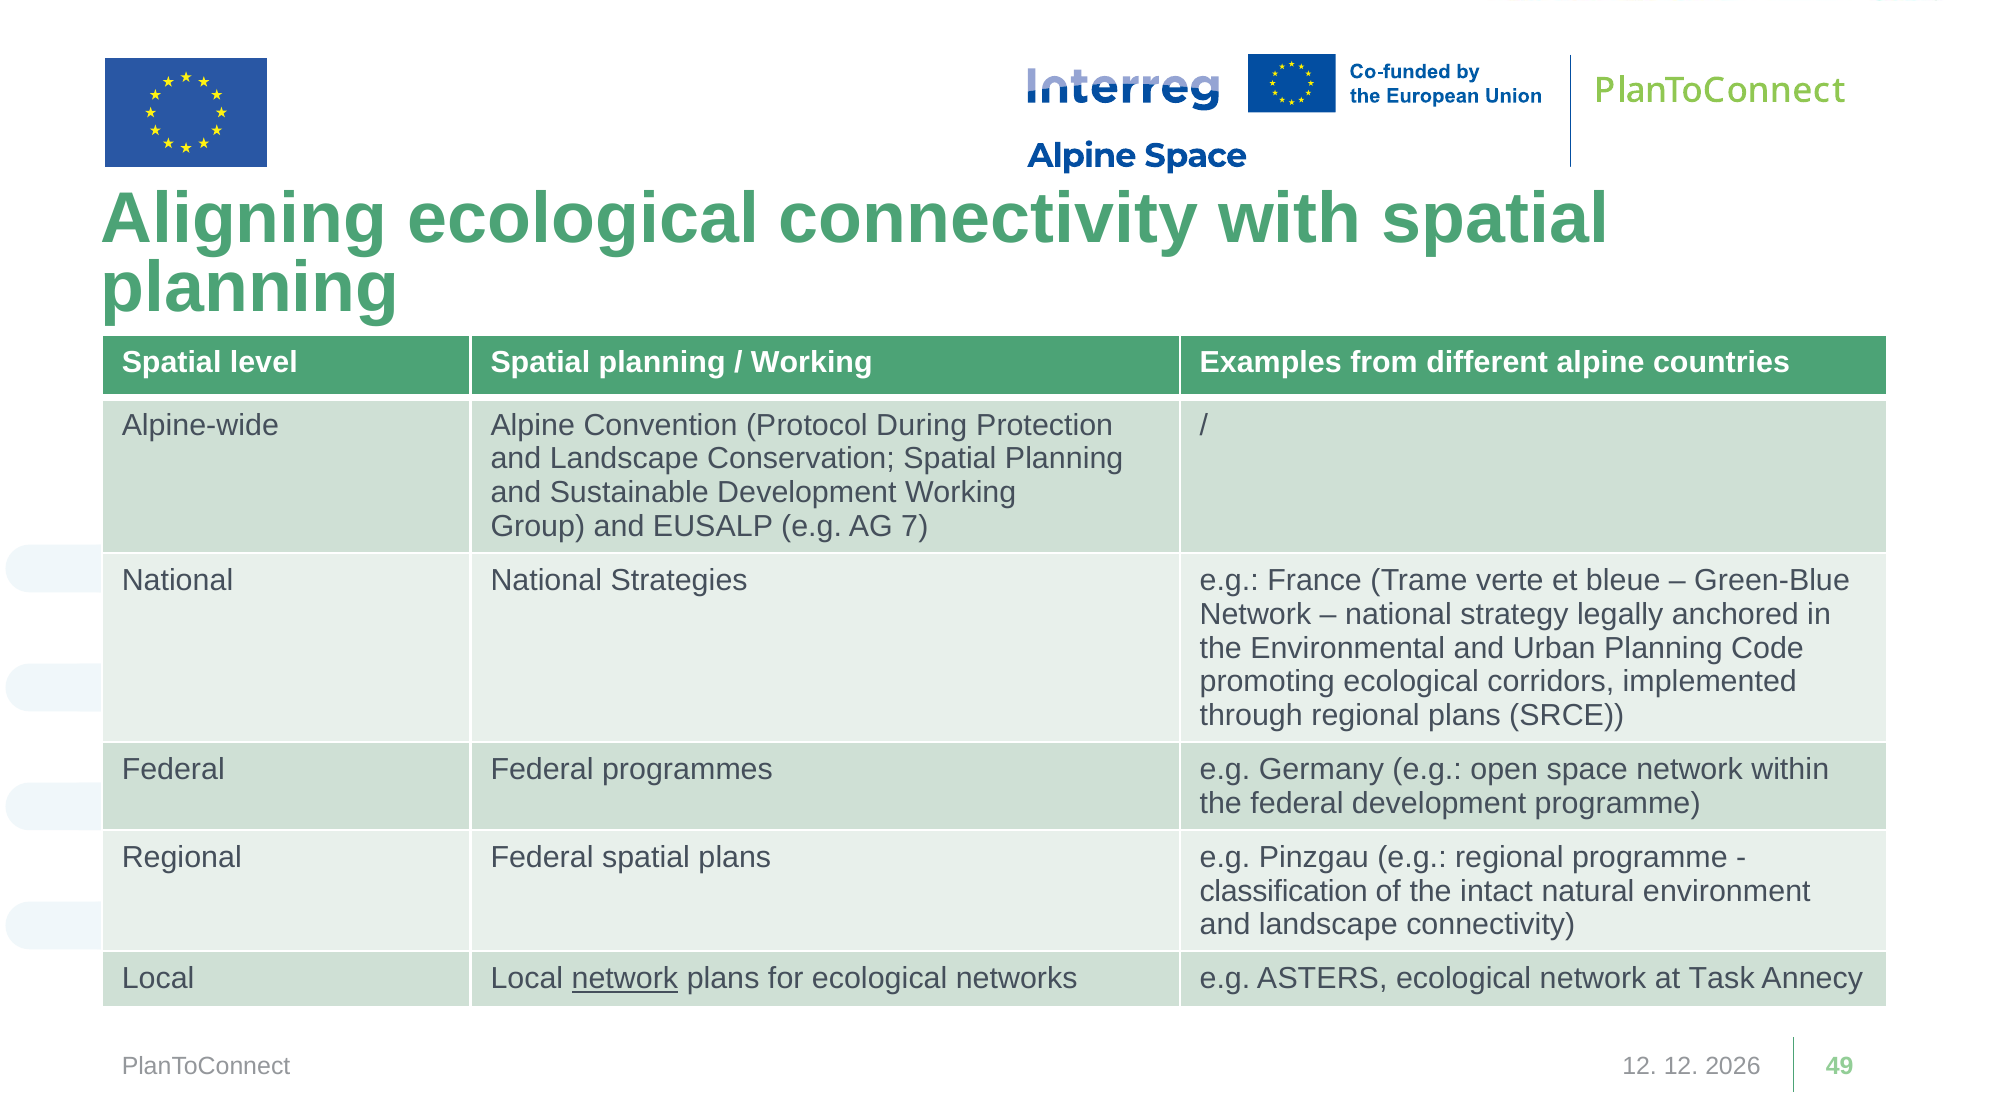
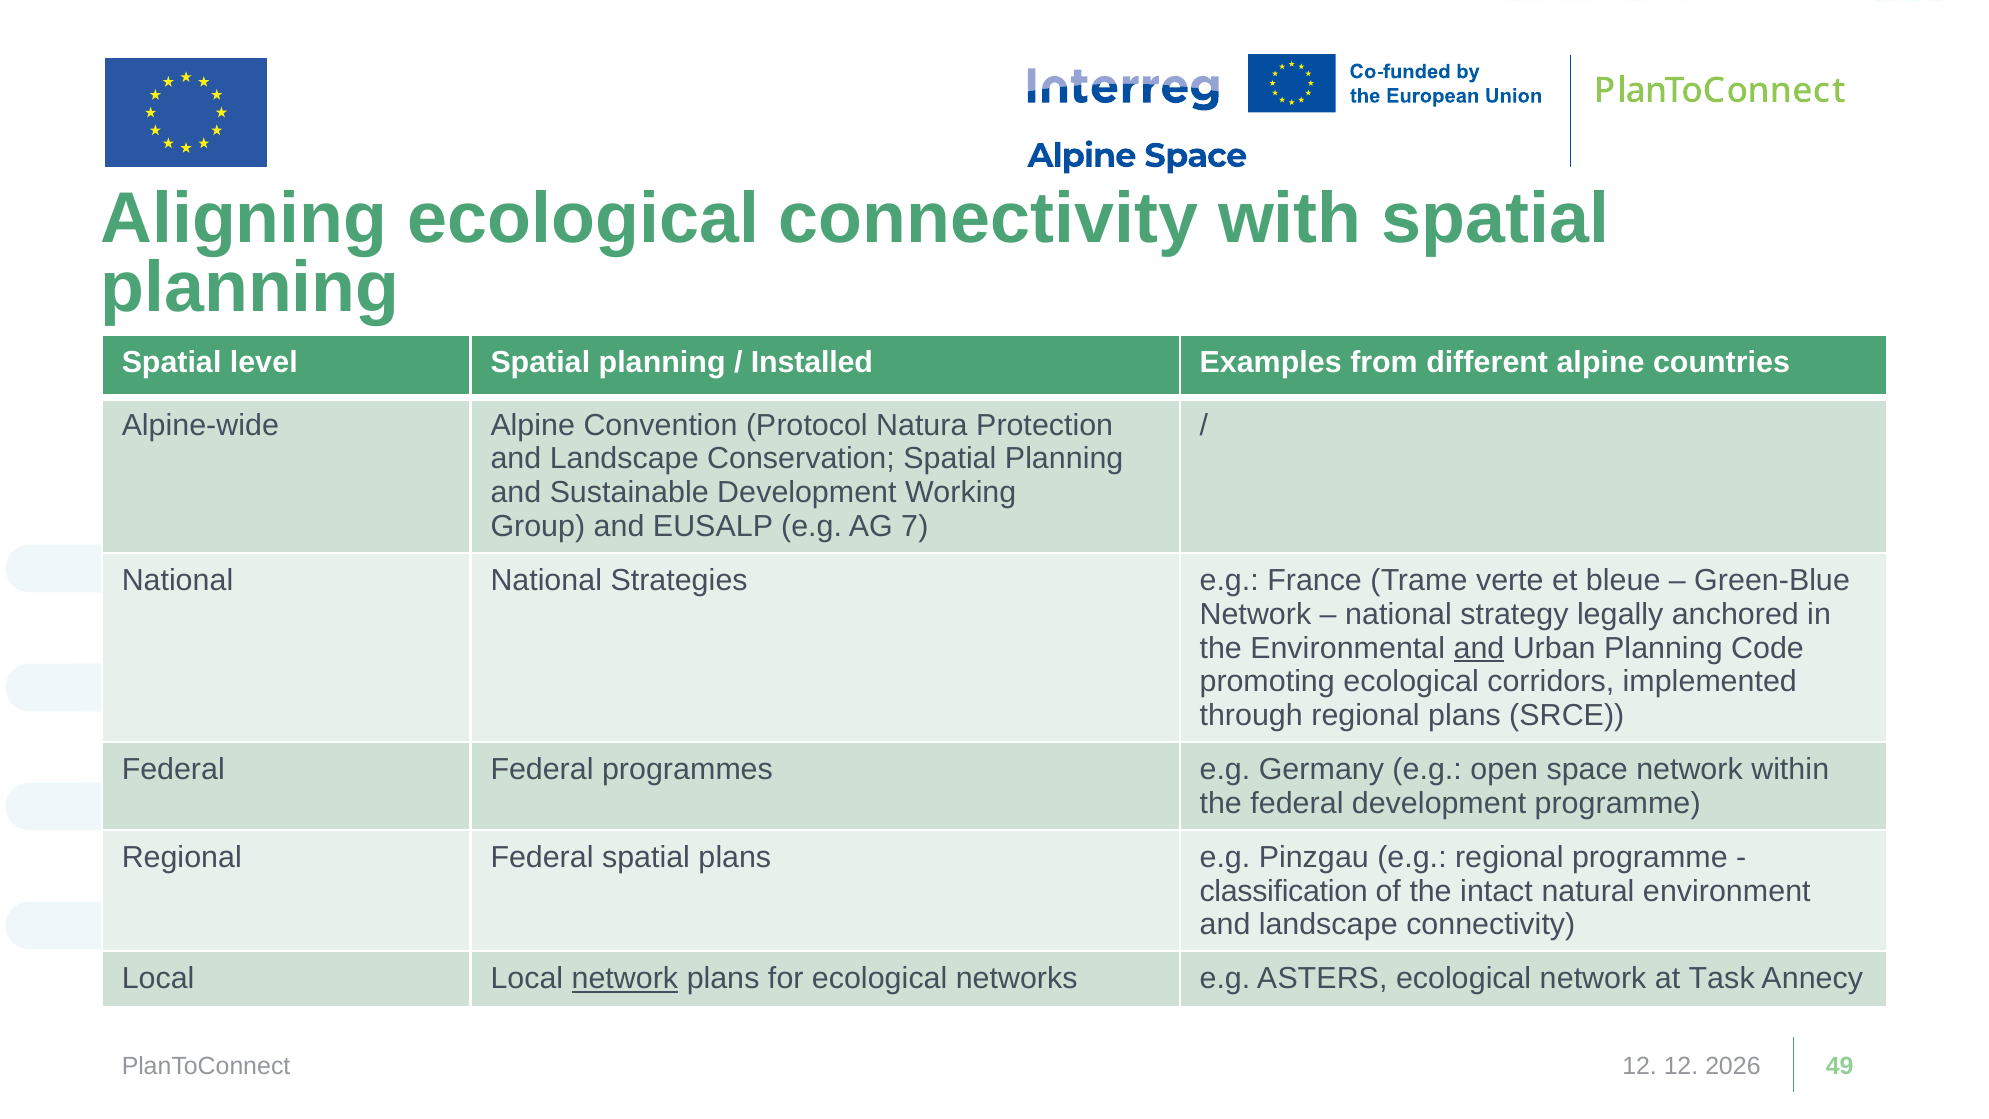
Working: Working -> Installed (812, 362)
During: During -> Natura (922, 425)
and underline: none -> present (1479, 648)
